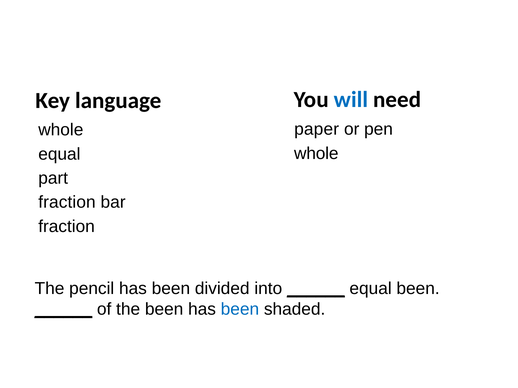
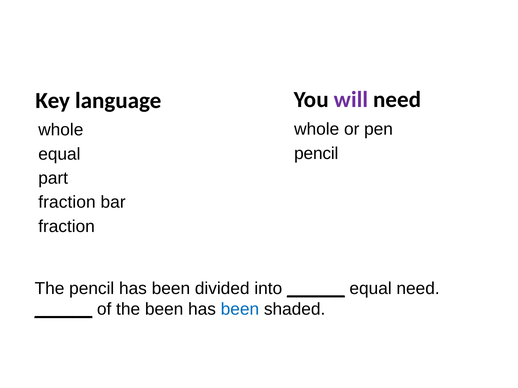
will colour: blue -> purple (351, 100)
paper: paper -> whole (317, 129)
whole: whole -> pencil (316, 154)
equal been: been -> need (418, 289)
